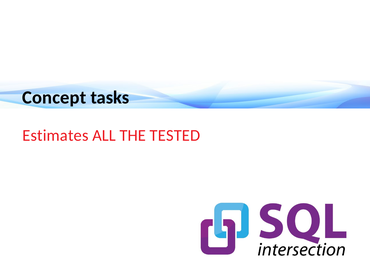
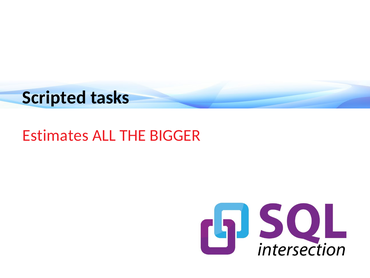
Concept: Concept -> Scripted (54, 97)
TESTED: TESTED -> BIGGER (175, 135)
